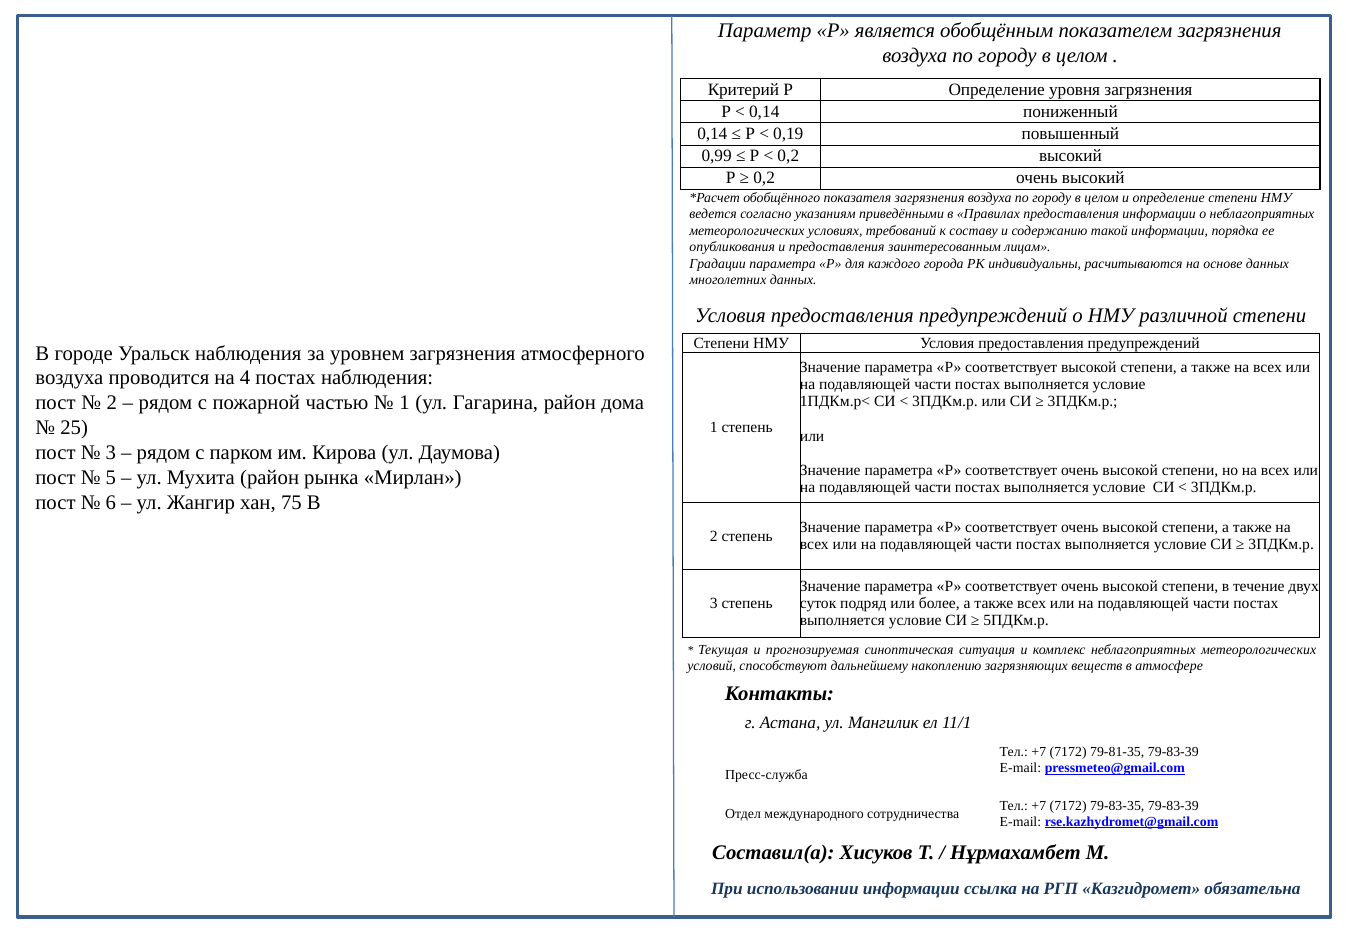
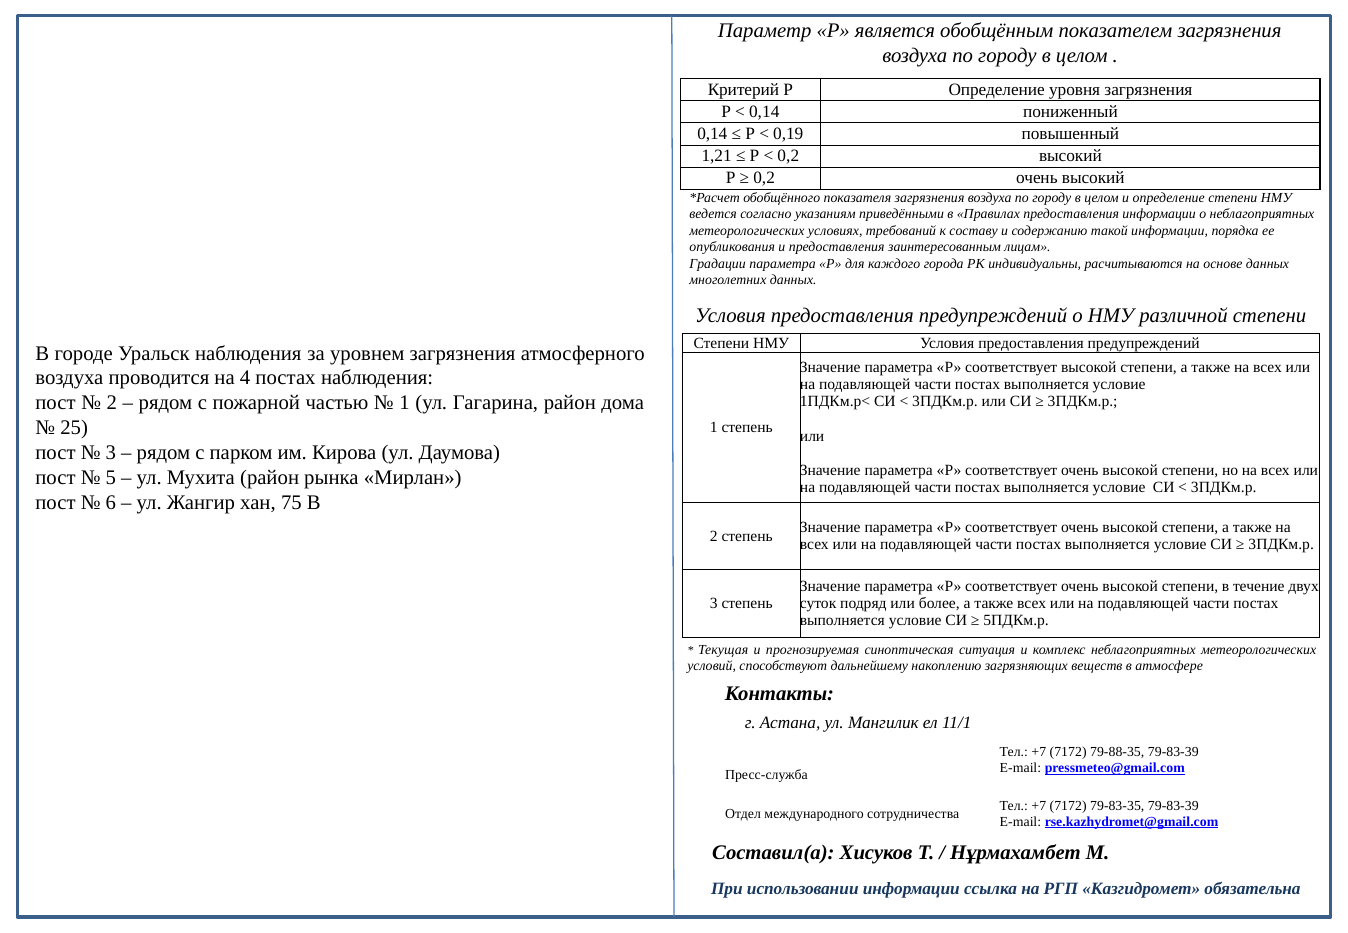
0,99: 0,99 -> 1,21 (717, 156)
79-81-35: 79-81-35 -> 79-88-35 (1117, 753)
